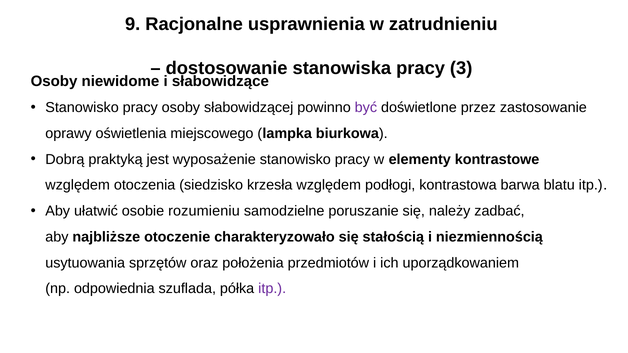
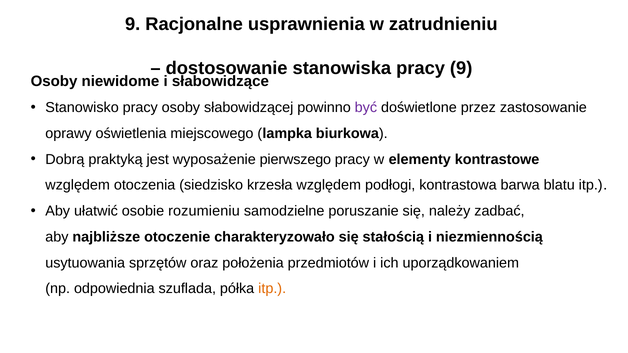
pracy 3: 3 -> 9 (461, 68)
wyposażenie stanowisko: stanowisko -> pierwszego (295, 159)
itp colour: purple -> orange (272, 289)
